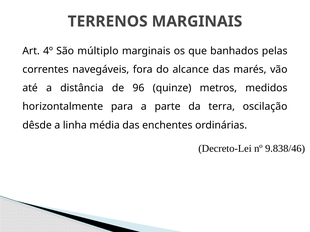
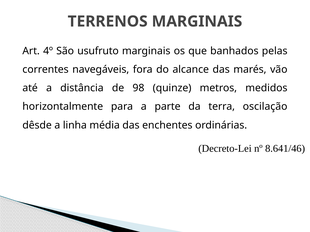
múltiplo: múltiplo -> usufruto (98, 51)
96: 96 -> 98 (138, 88)
9.838/46: 9.838/46 -> 8.641/46 (285, 149)
